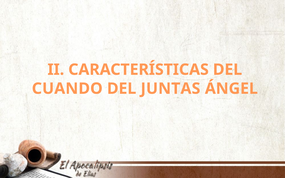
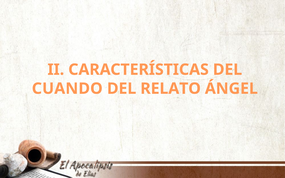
JUNTAS: JUNTAS -> RELATO (171, 89)
